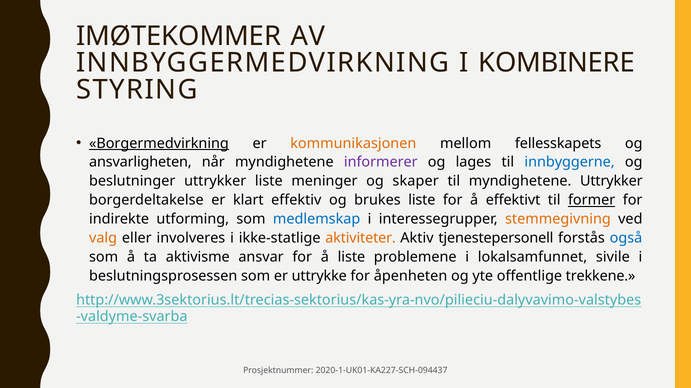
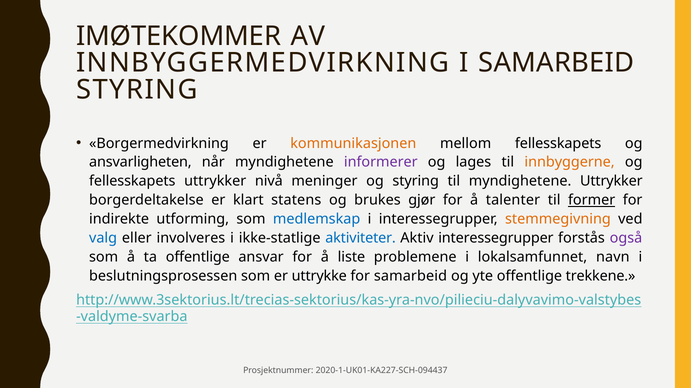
I KOMBINERE: KOMBINERE -> SAMARBEID (556, 63)
Borgermedvirkning underline: present -> none (159, 144)
innbyggerne colour: blue -> orange (570, 163)
beslutninger: beslutninger -> fellesskapets (132, 182)
uttrykker liste: liste -> nivå (269, 182)
og skaper: skaper -> styring (416, 182)
effektiv: effektiv -> statens (296, 201)
brukes liste: liste -> gjør (422, 201)
effektivt: effektivt -> talenter (513, 201)
valg colour: orange -> blue (103, 238)
aktiviteter colour: orange -> blue (361, 238)
Aktiv tjenestepersonell: tjenestepersonell -> interessegrupper (496, 238)
også colour: blue -> purple (626, 238)
ta aktivisme: aktivisme -> offentlige (198, 257)
sivile: sivile -> navn (613, 257)
for åpenheten: åpenheten -> samarbeid (410, 276)
